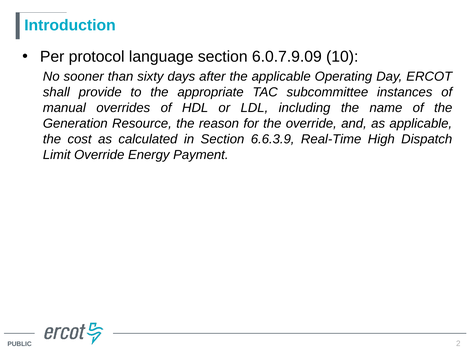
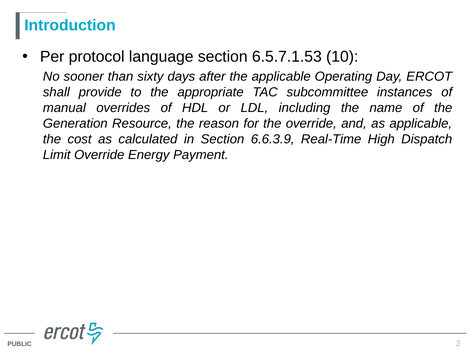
6.0.7.9.09: 6.0.7.9.09 -> 6.5.7.1.53 (287, 57)
